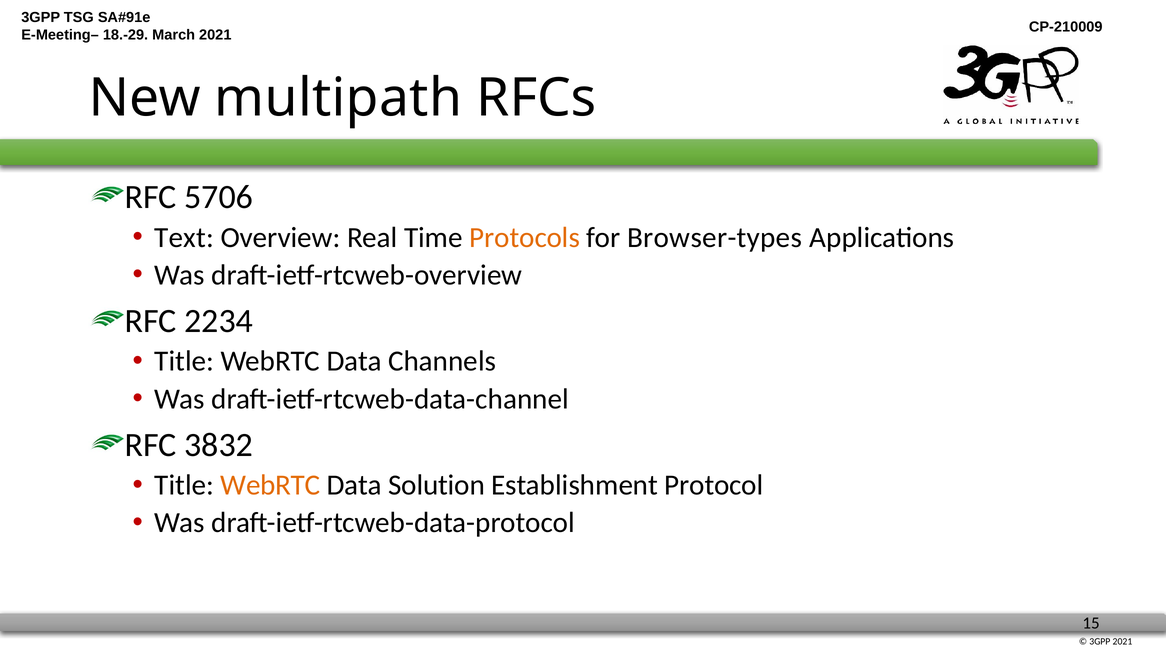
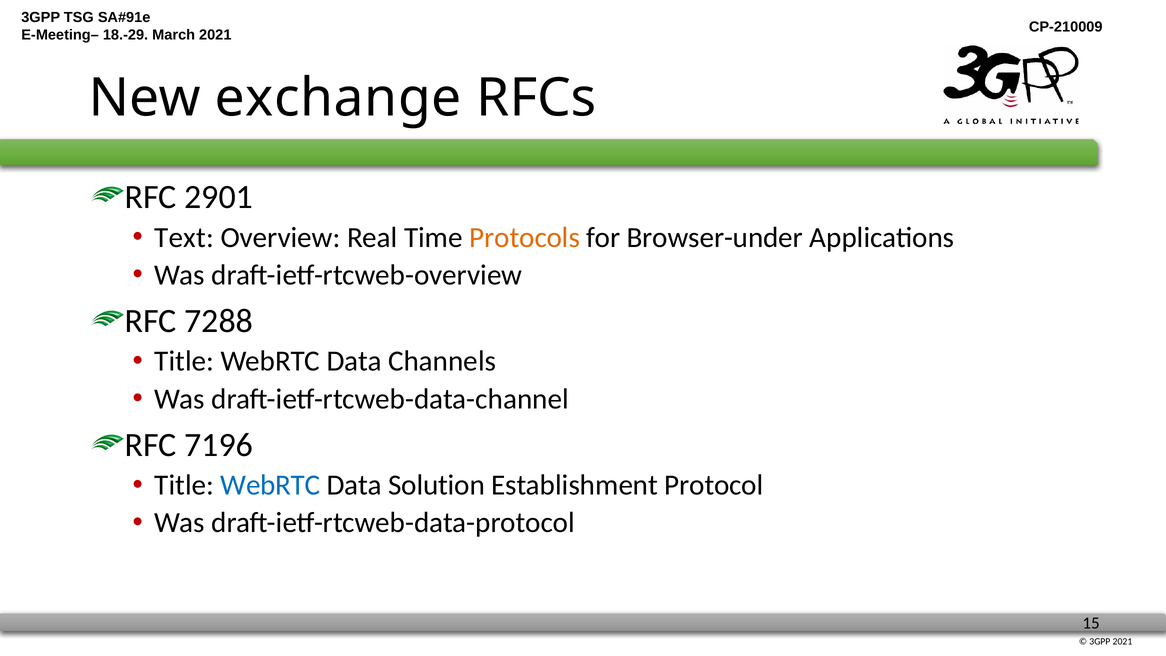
multipath: multipath -> exchange (338, 98)
5706: 5706 -> 2901 (219, 197)
Browser-types: Browser-types -> Browser-under (715, 237)
2234: 2234 -> 7288 (219, 321)
3832: 3832 -> 7196 (219, 445)
WebRTC colour: orange -> blue (270, 485)
